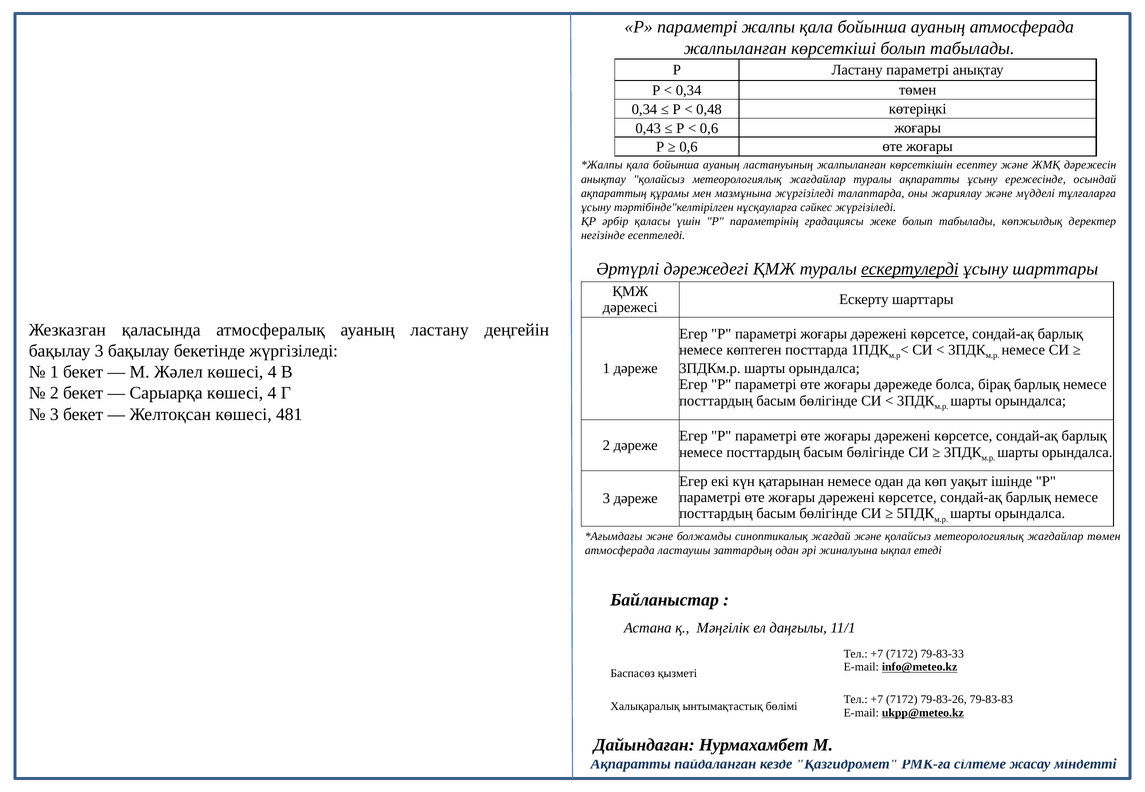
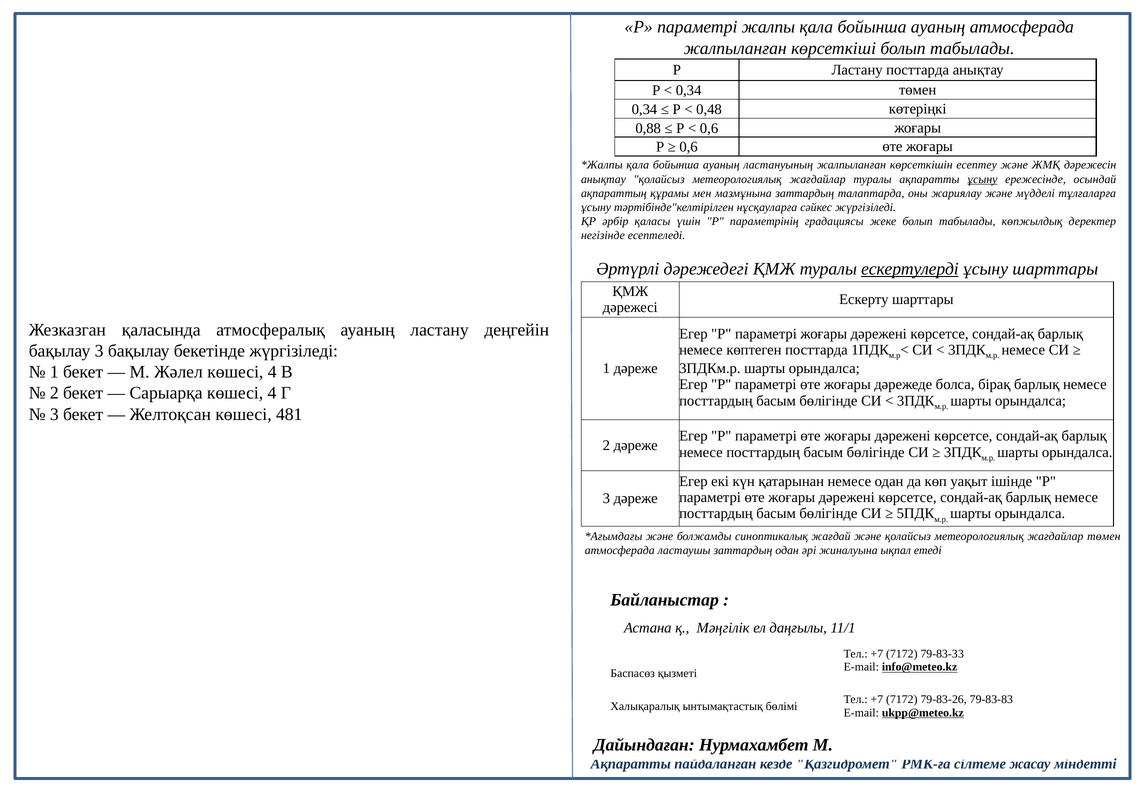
Ластану параметрі: параметрі -> посттарда (918, 70)
0,43: 0,43 -> 0,88 (648, 128)
ұсыну underline: none -> present (982, 179)
мазмұнына жүргізіледі: жүргізіледі -> заттардың (805, 193)
